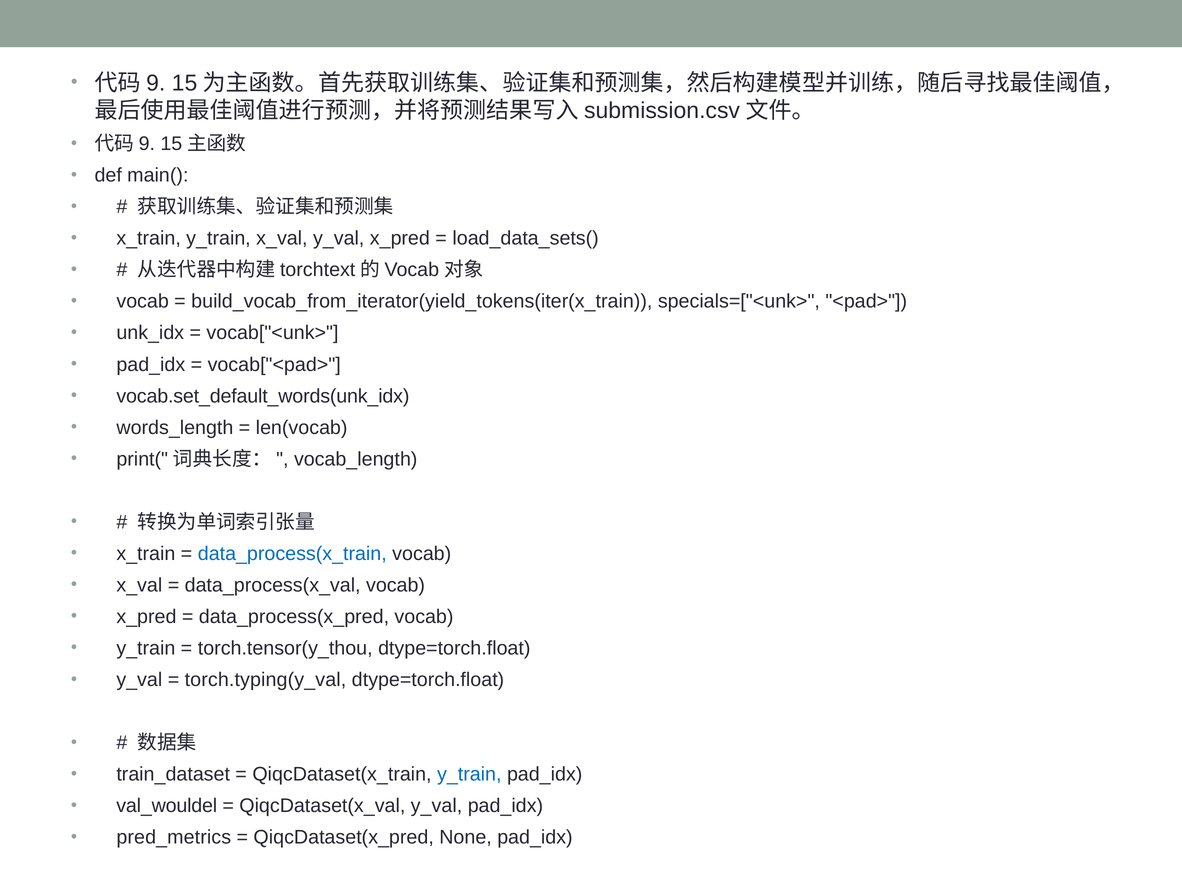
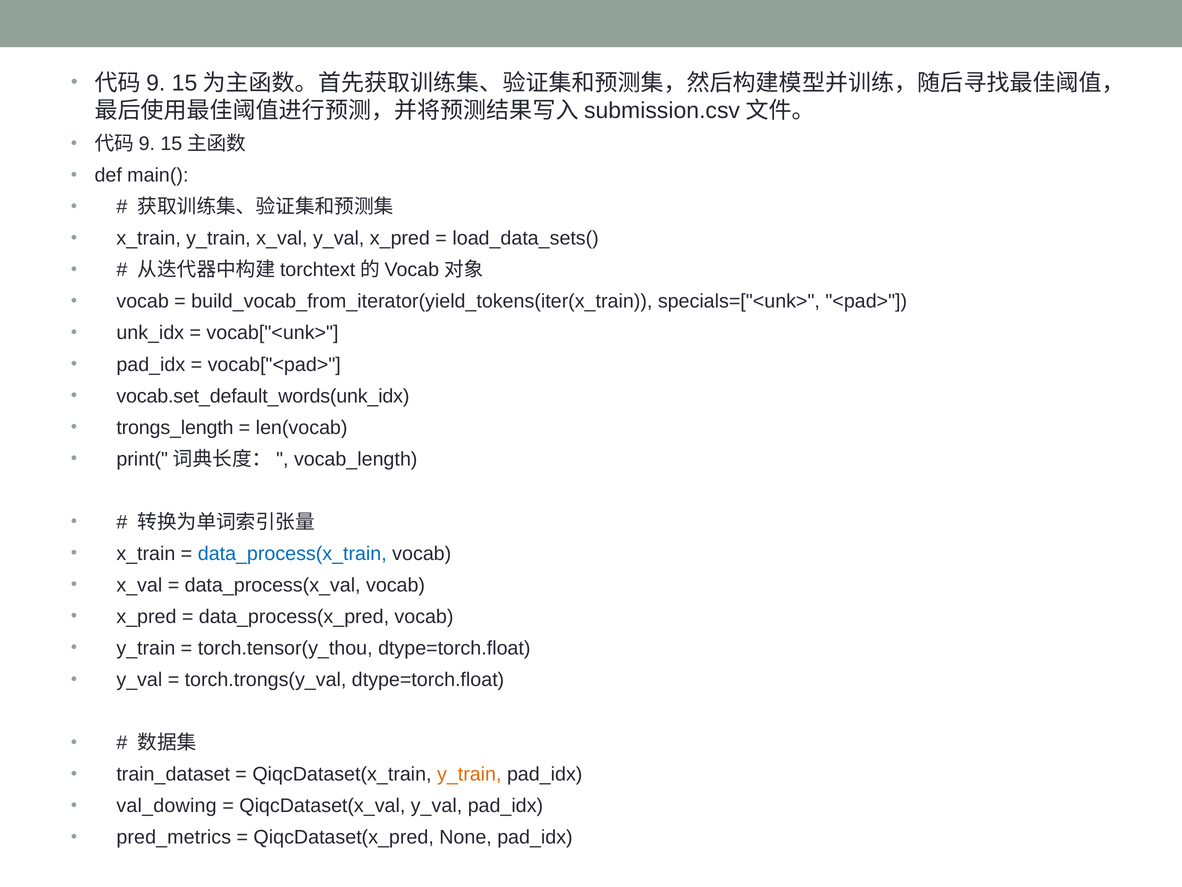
words_length: words_length -> trongs_length (175, 427)
torch.typing(y_val: torch.typing(y_val -> torch.trongs(y_val (266, 679)
y_train colour: blue -> orange (469, 774)
val_wouldel: val_wouldel -> val_dowing (167, 805)
